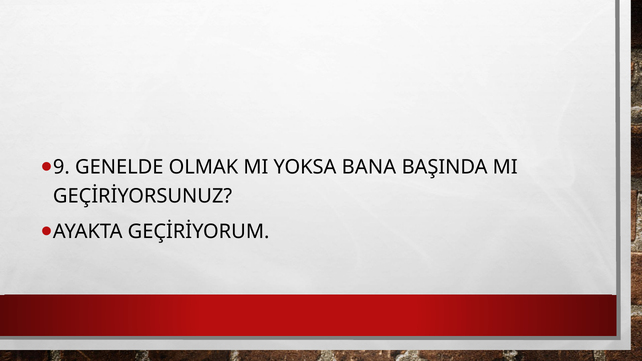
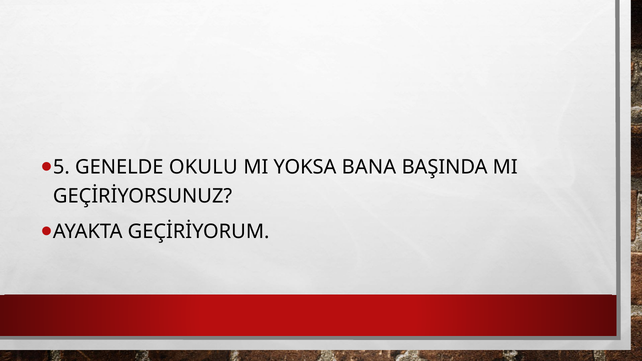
9: 9 -> 5 (61, 167)
OLMAK: OLMAK -> OKULU (203, 167)
